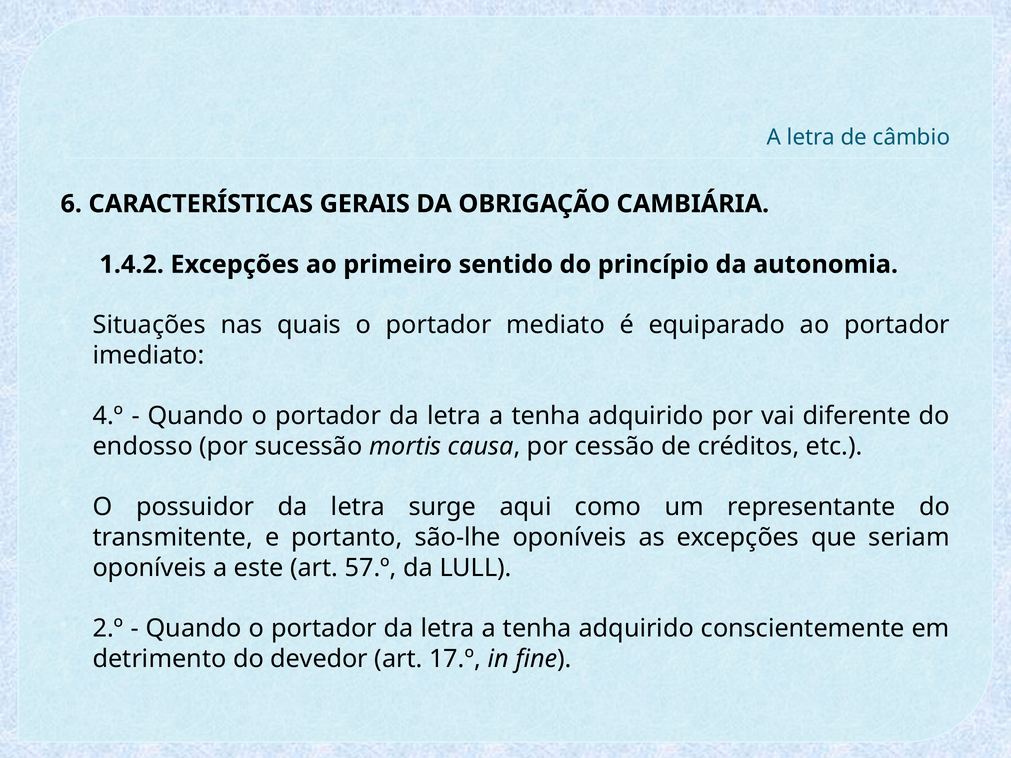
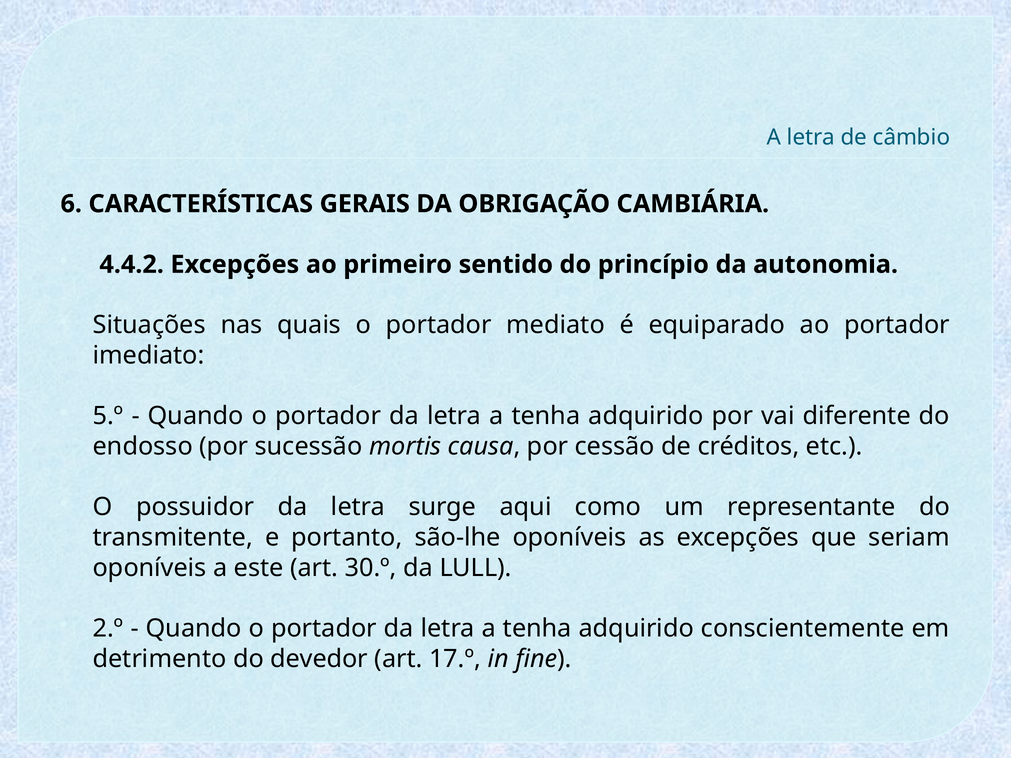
1.4.2: 1.4.2 -> 4.4.2 (132, 265)
4.º: 4.º -> 5.º (108, 416)
57.º: 57.º -> 30.º (371, 568)
